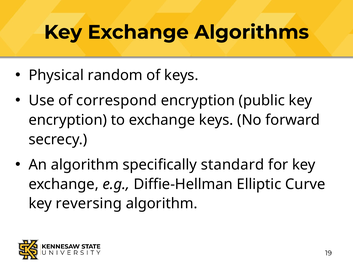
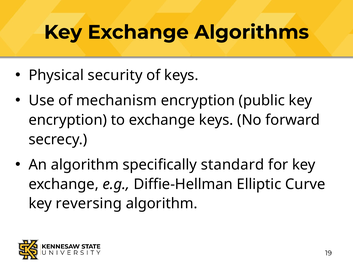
random: random -> security (115, 75)
correspond: correspond -> mechanism (117, 100)
